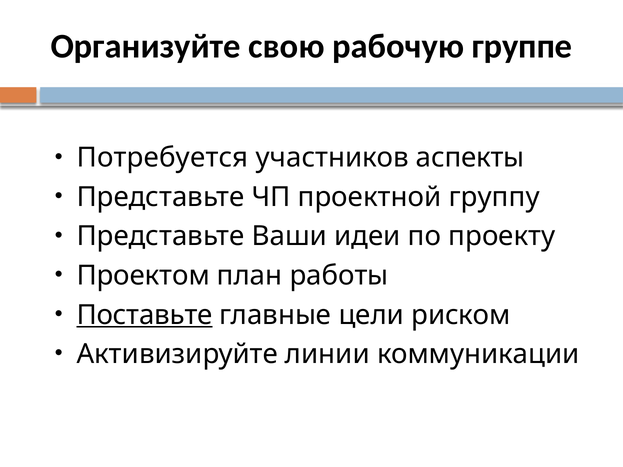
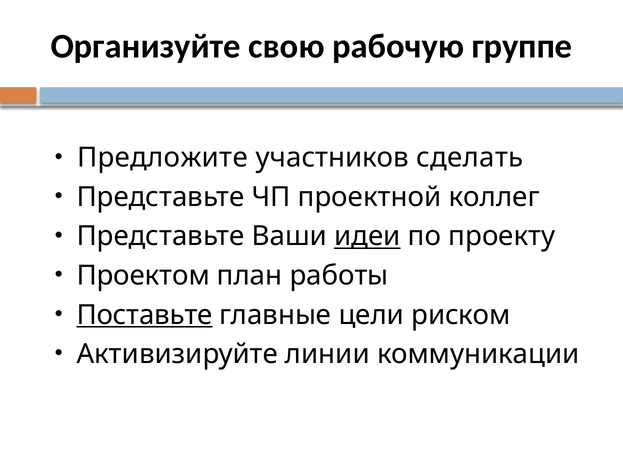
Потребуется: Потребуется -> Предложите (162, 158)
аспекты: аспекты -> сделать (470, 158)
группу: группу -> коллег (494, 197)
идеи underline: none -> present (367, 236)
